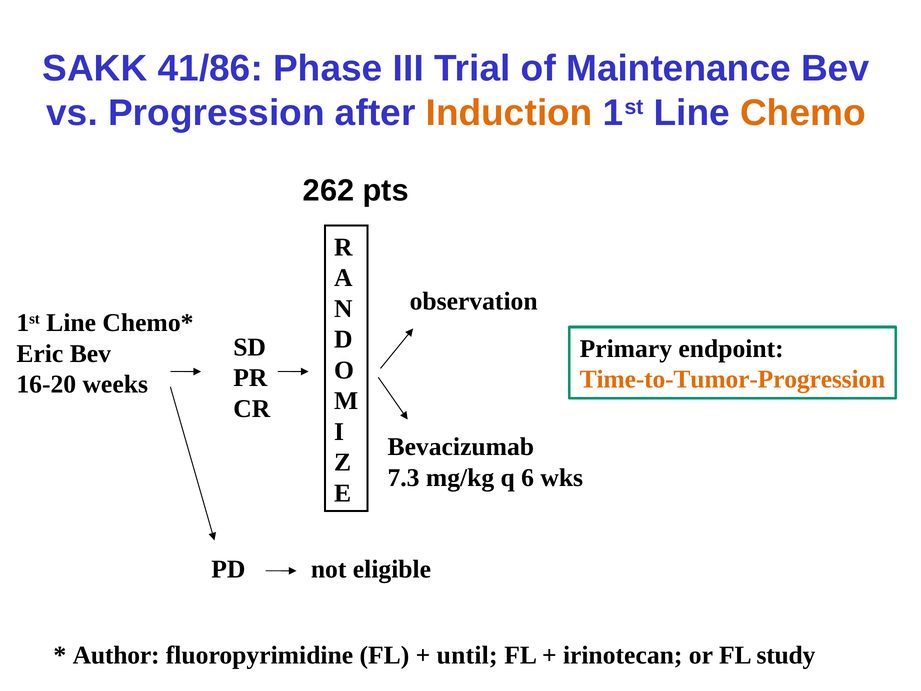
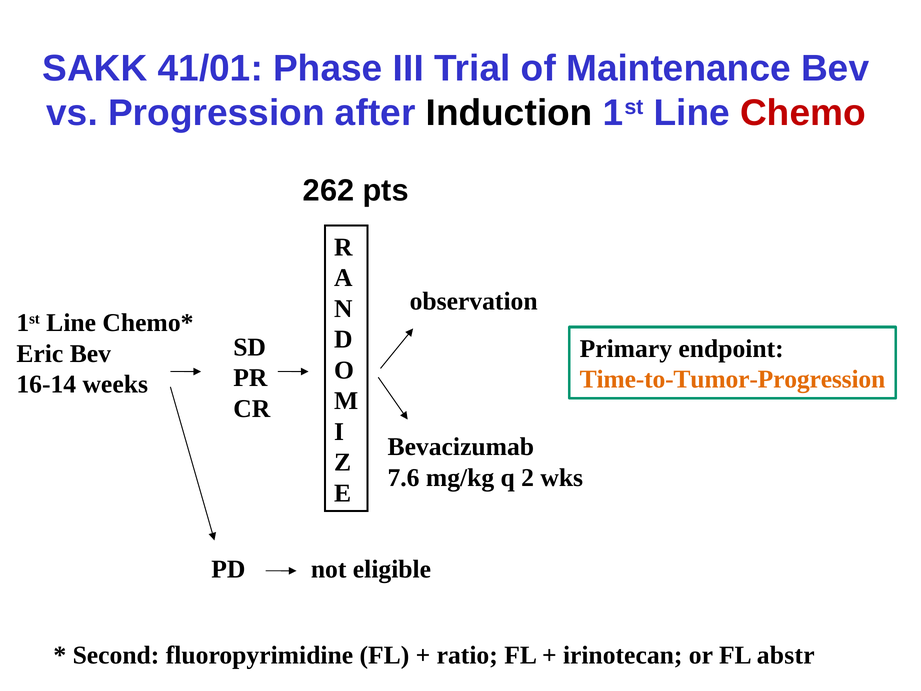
41/86: 41/86 -> 41/01 (210, 69)
Induction colour: orange -> black (509, 113)
Chemo colour: orange -> red (803, 113)
16-20: 16-20 -> 16-14 (46, 384)
7.3: 7.3 -> 7.6 (404, 477)
6: 6 -> 2 (528, 477)
Author: Author -> Second (116, 655)
until: until -> ratio (467, 655)
study: study -> abstr (786, 655)
